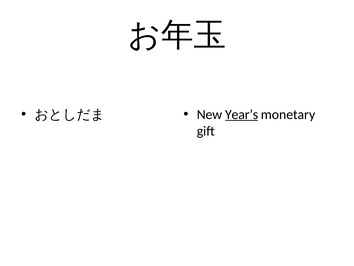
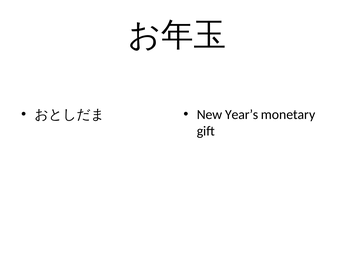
Year’s underline: present -> none (242, 114)
